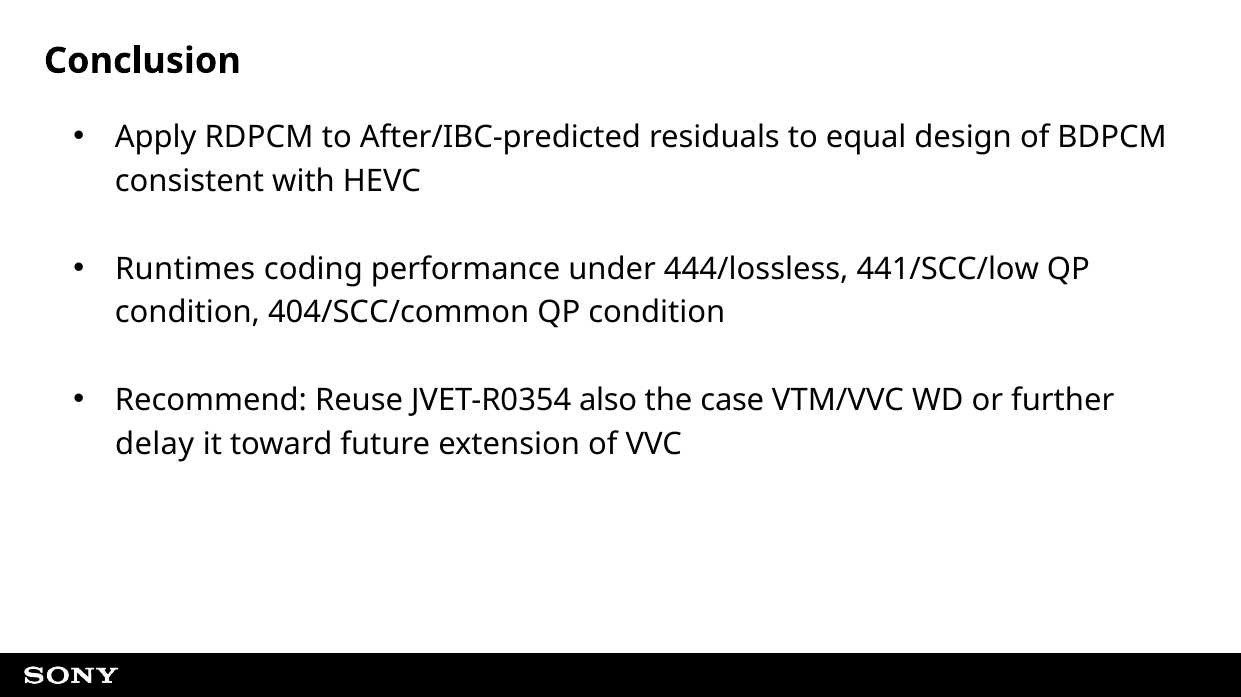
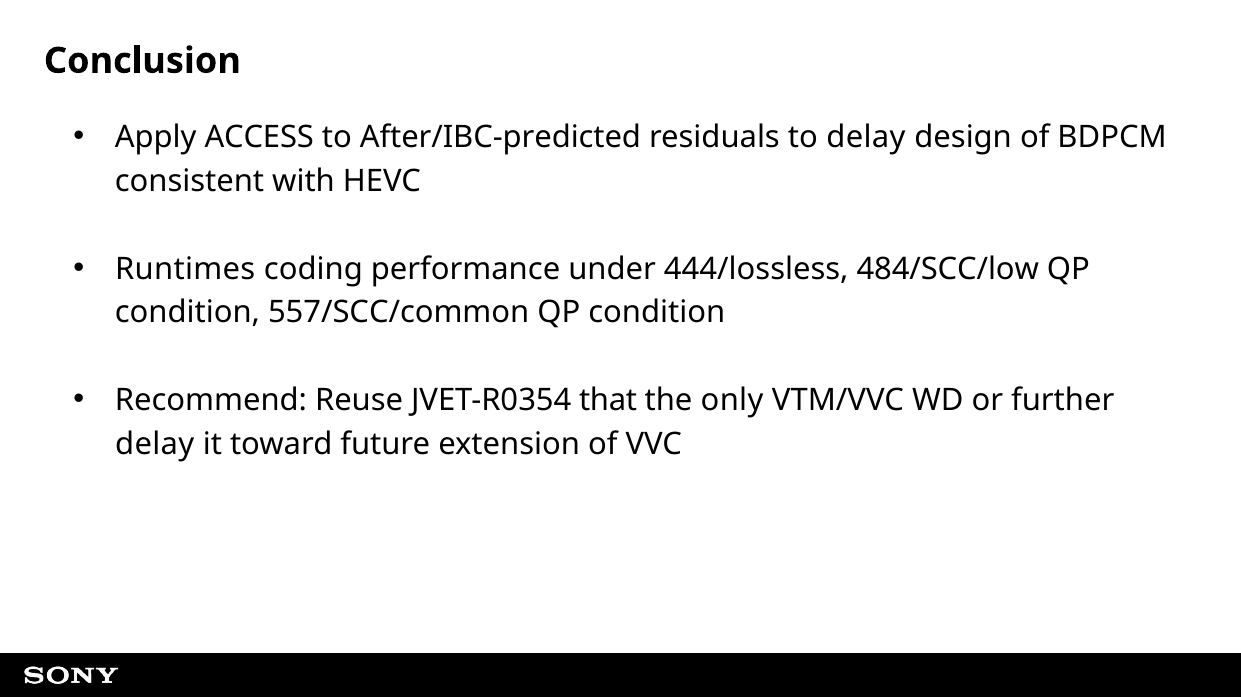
RDPCM: RDPCM -> ACCESS (259, 137)
to equal: equal -> delay (866, 137)
441/SCC/low: 441/SCC/low -> 484/SCC/low (948, 269)
404/SCC/common: 404/SCC/common -> 557/SCC/common (399, 313)
also: also -> that (608, 401)
case: case -> only (732, 401)
